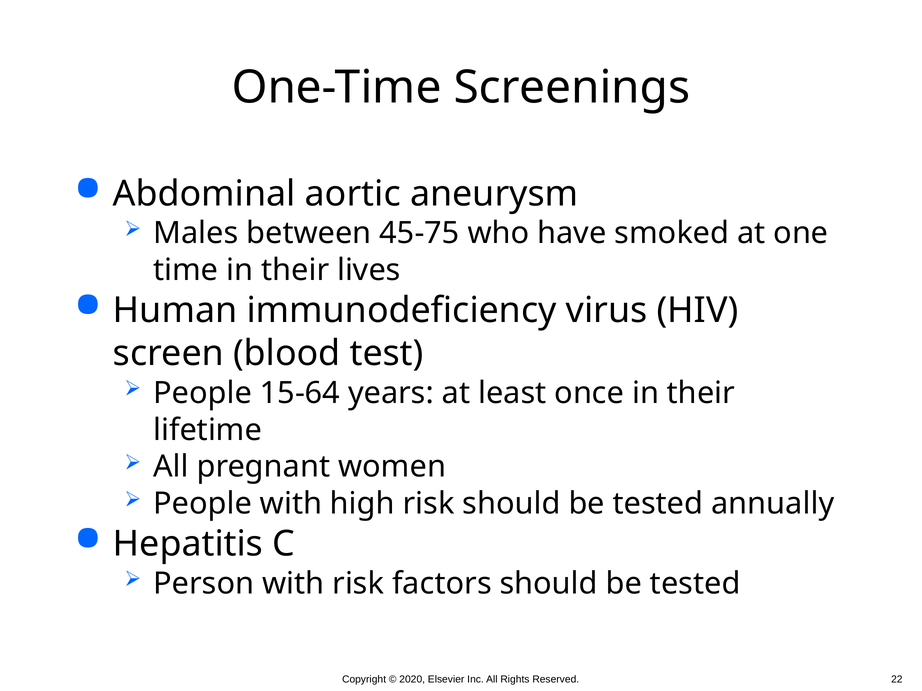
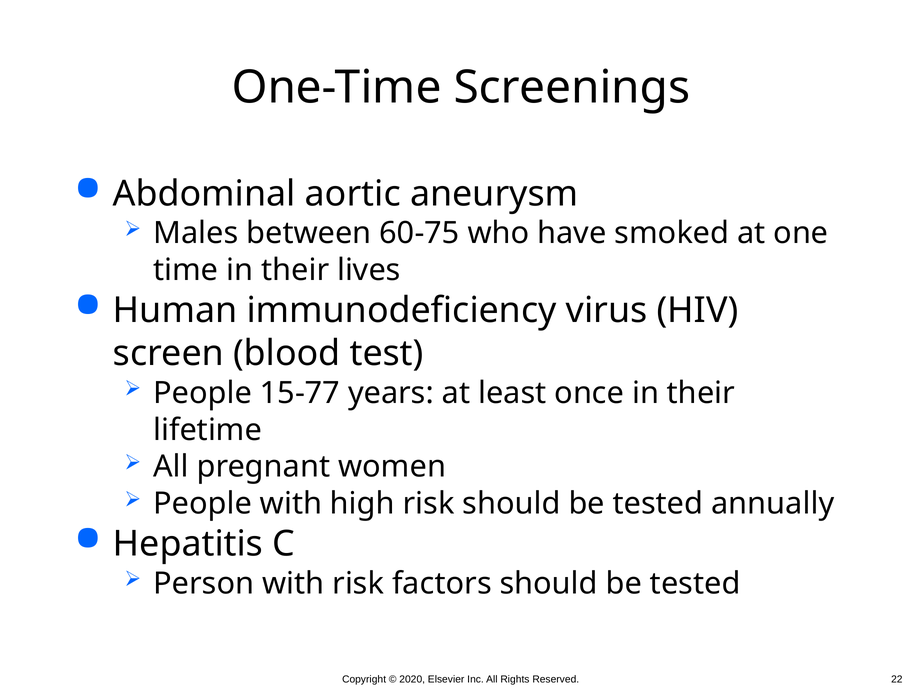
45-75: 45-75 -> 60-75 (419, 233)
15-64: 15-64 -> 15-77 (300, 393)
